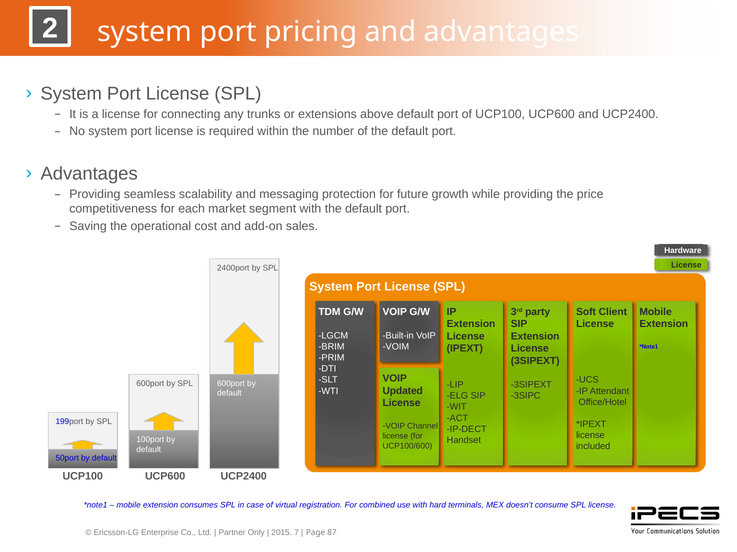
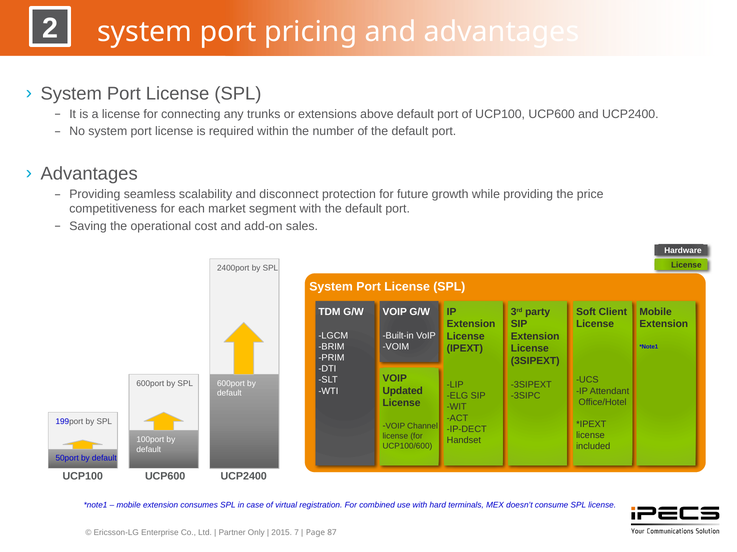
messaging: messaging -> disconnect (289, 194)
